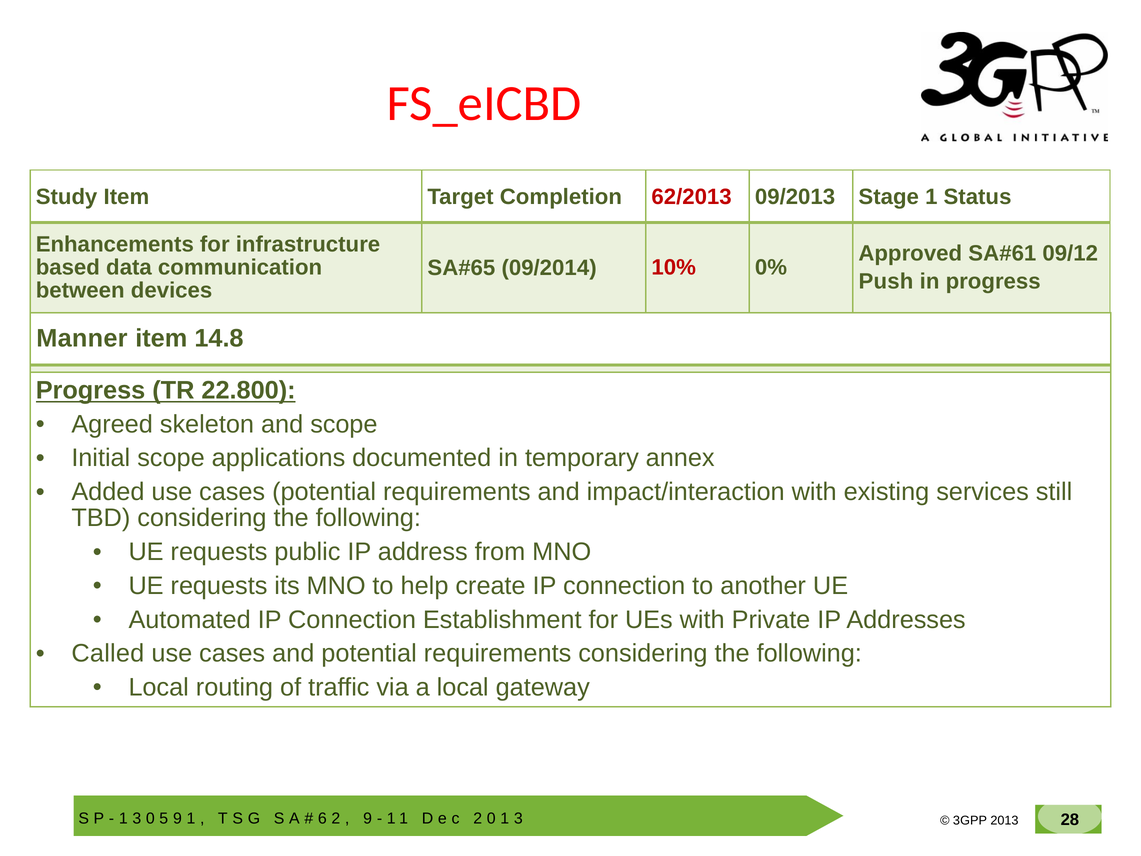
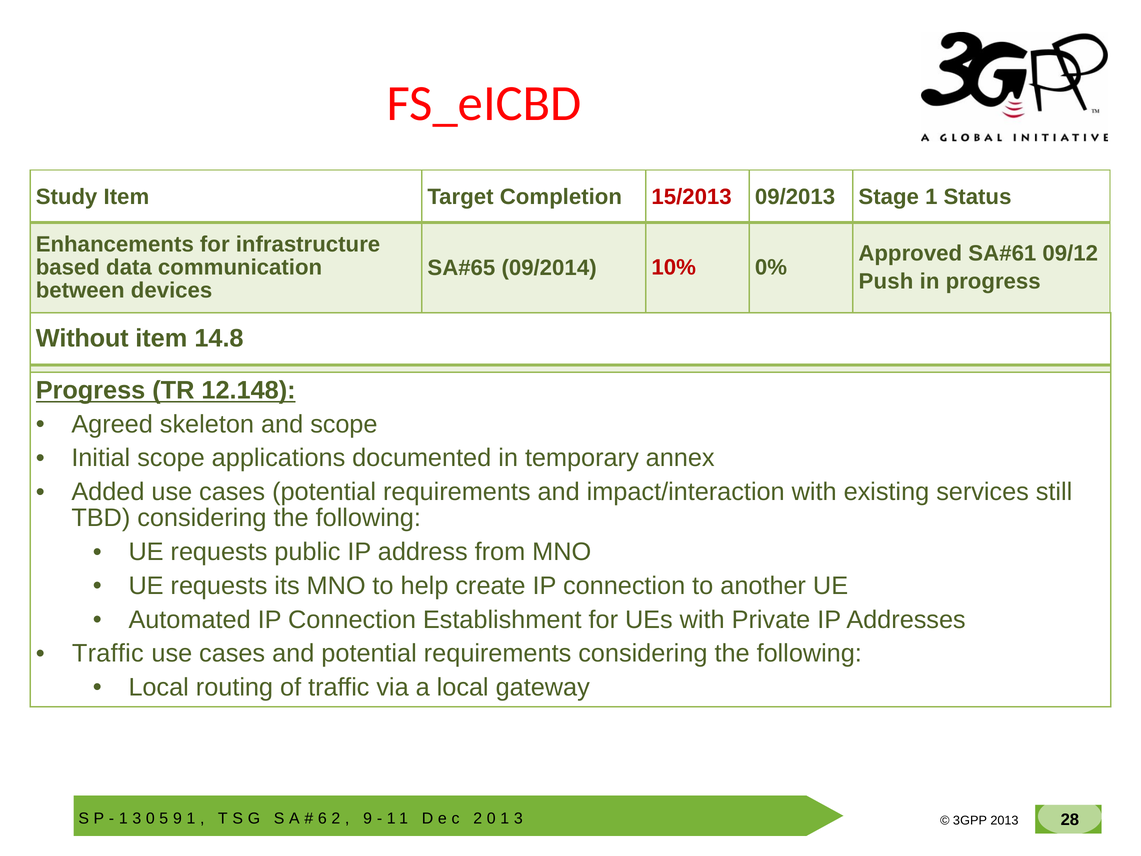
62/2013: 62/2013 -> 15/2013 (692, 197)
Manner: Manner -> Without (82, 338)
22.800: 22.800 -> 12.148 (249, 390)
Called: Called -> Traffic (108, 653)
